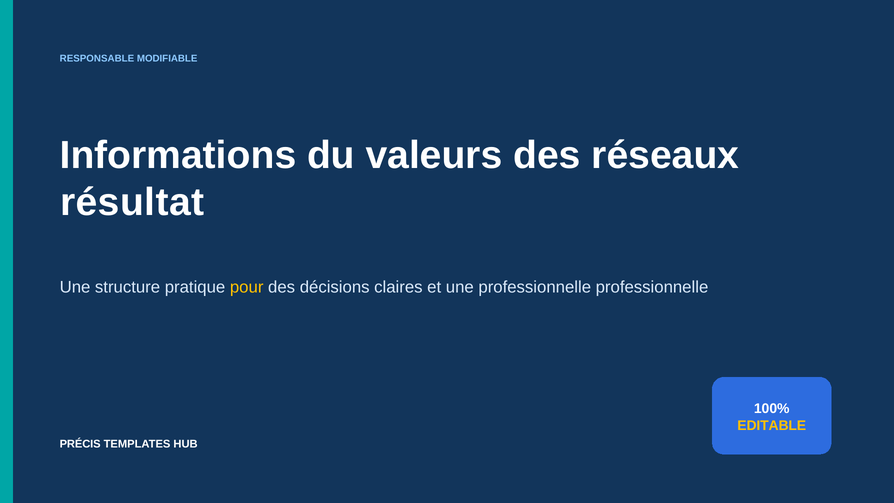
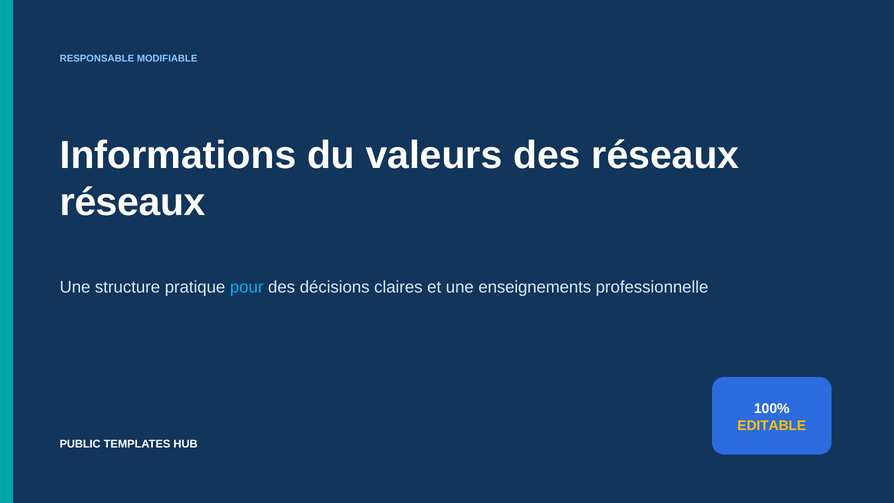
résultat: résultat -> réseaux (133, 202)
pour colour: yellow -> light blue (247, 287)
une professionnelle: professionnelle -> enseignements (535, 287)
PRÉCIS: PRÉCIS -> PUBLIC (80, 444)
